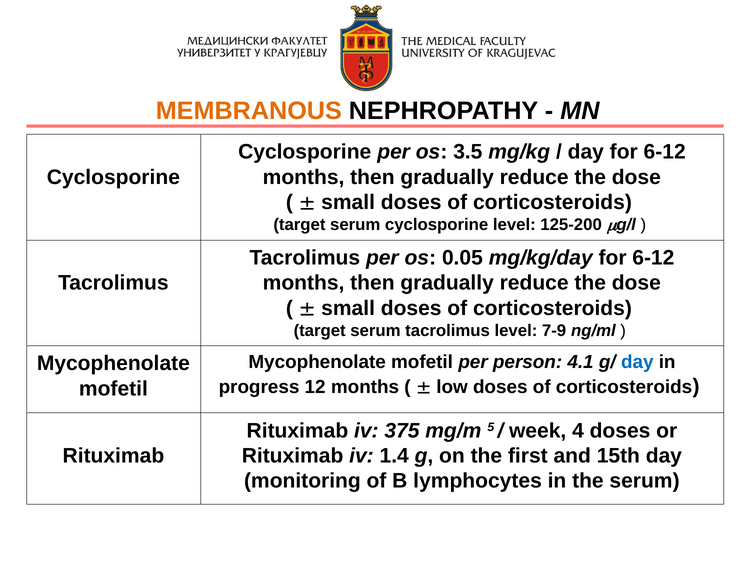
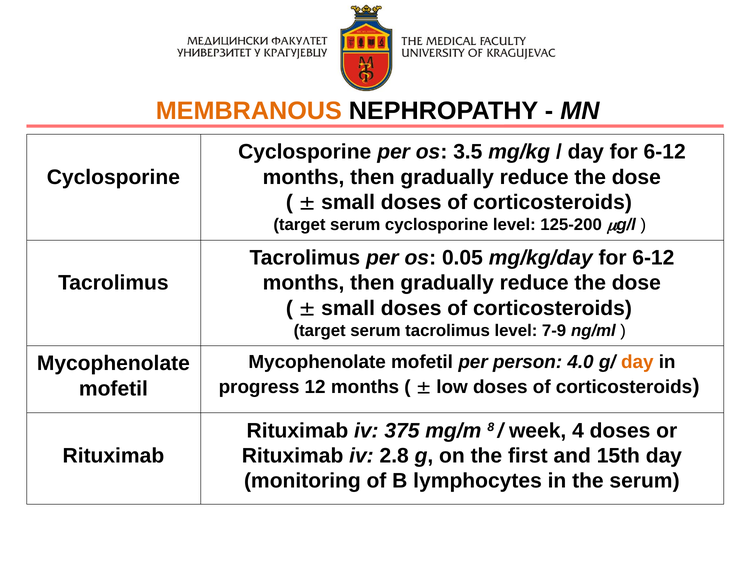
4.1: 4.1 -> 4.0 (581, 362)
day colour: blue -> orange (637, 362)
5: 5 -> 8 (491, 427)
1.4: 1.4 -> 2.8 (394, 456)
